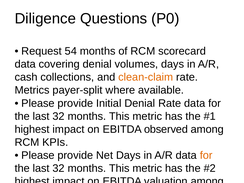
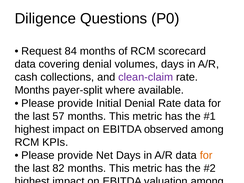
54: 54 -> 84 (71, 51)
clean-claim colour: orange -> purple (146, 77)
Metrics: Metrics -> Months (32, 90)
32: 32 -> 57 (59, 116)
32: 32 -> 82 (59, 168)
